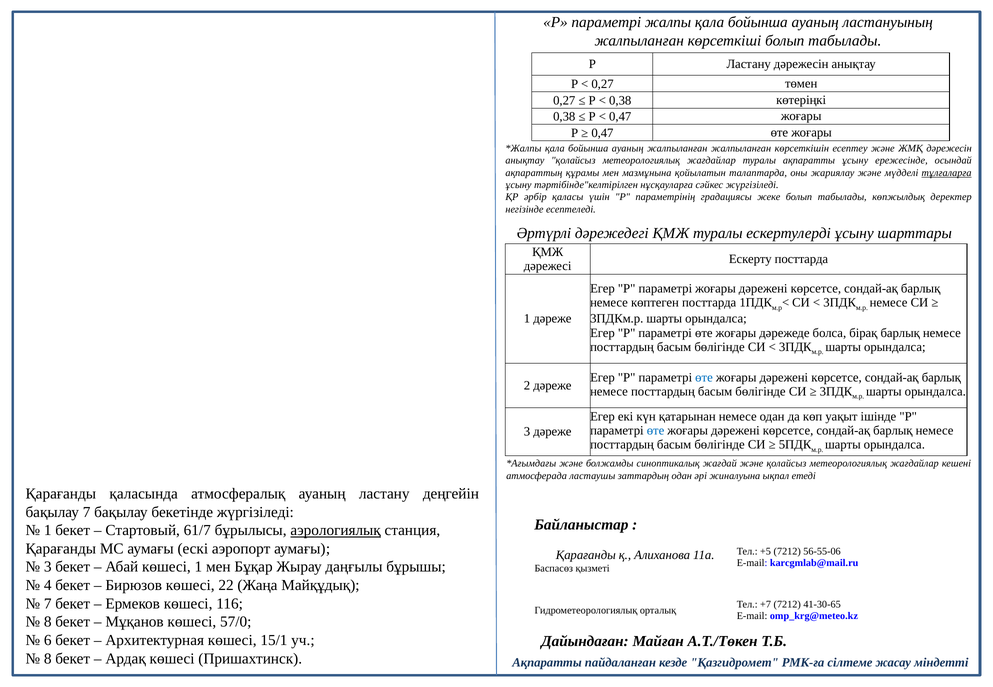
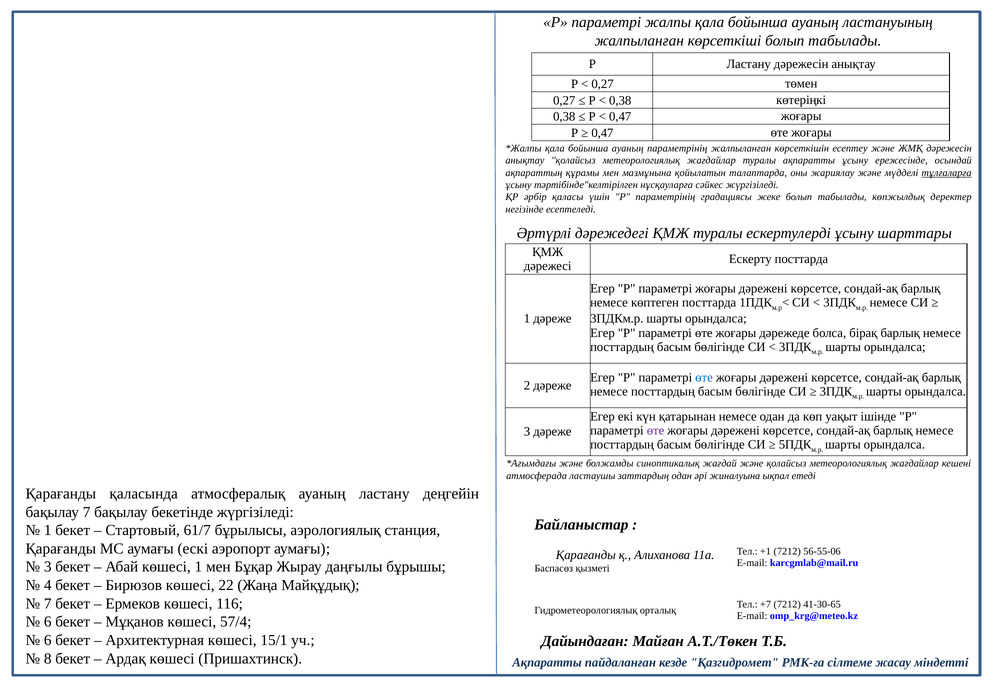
ауаның жалпыланған: жалпыланған -> параметрінің (677, 148)
өте colour: blue -> purple (656, 431)
аэрологиялық underline: present -> none (336, 531)
+5: +5 -> +1 (766, 552)
8: 8 -> 6 (48, 622)
57/0: 57/0 -> 57/4 (236, 622)
